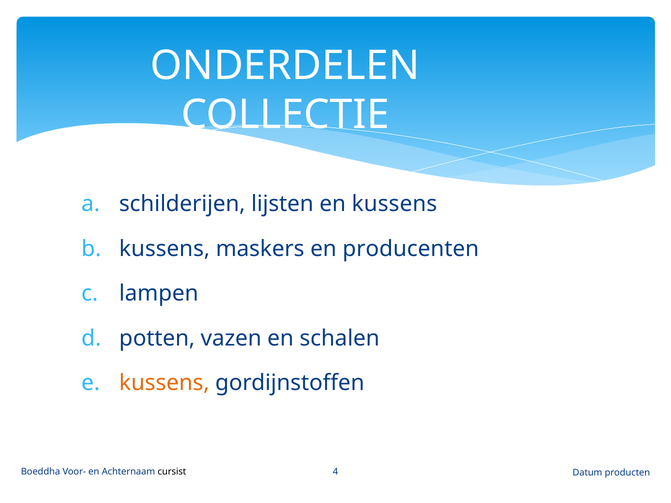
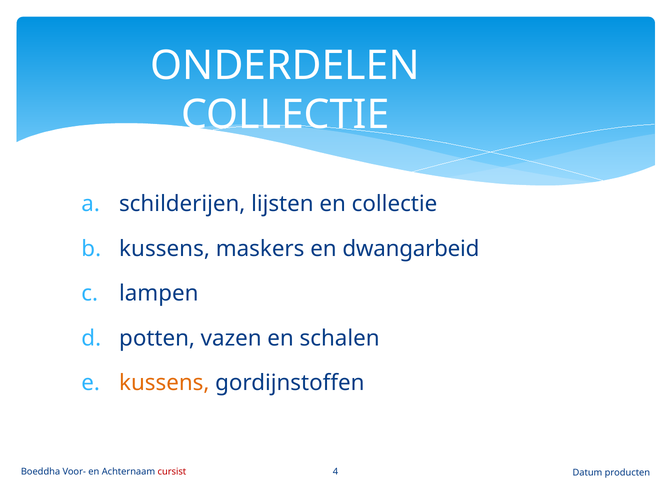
en kussens: kussens -> collectie (395, 204)
producenten: producenten -> dwangarbeid (411, 249)
cursist colour: black -> red (172, 472)
